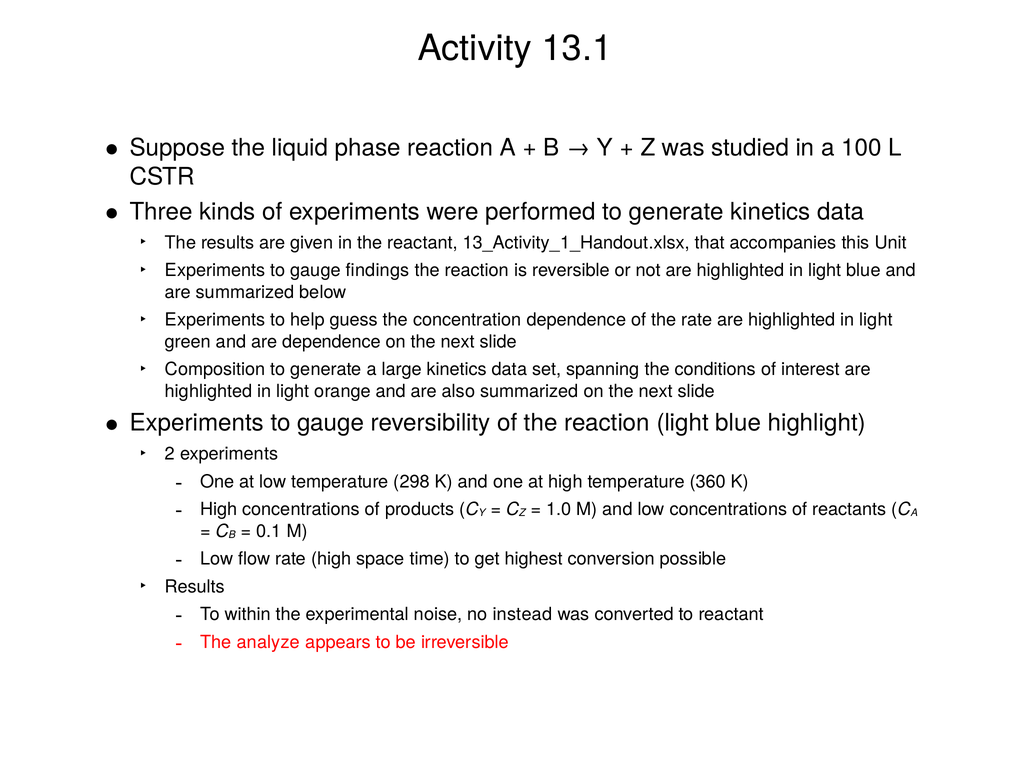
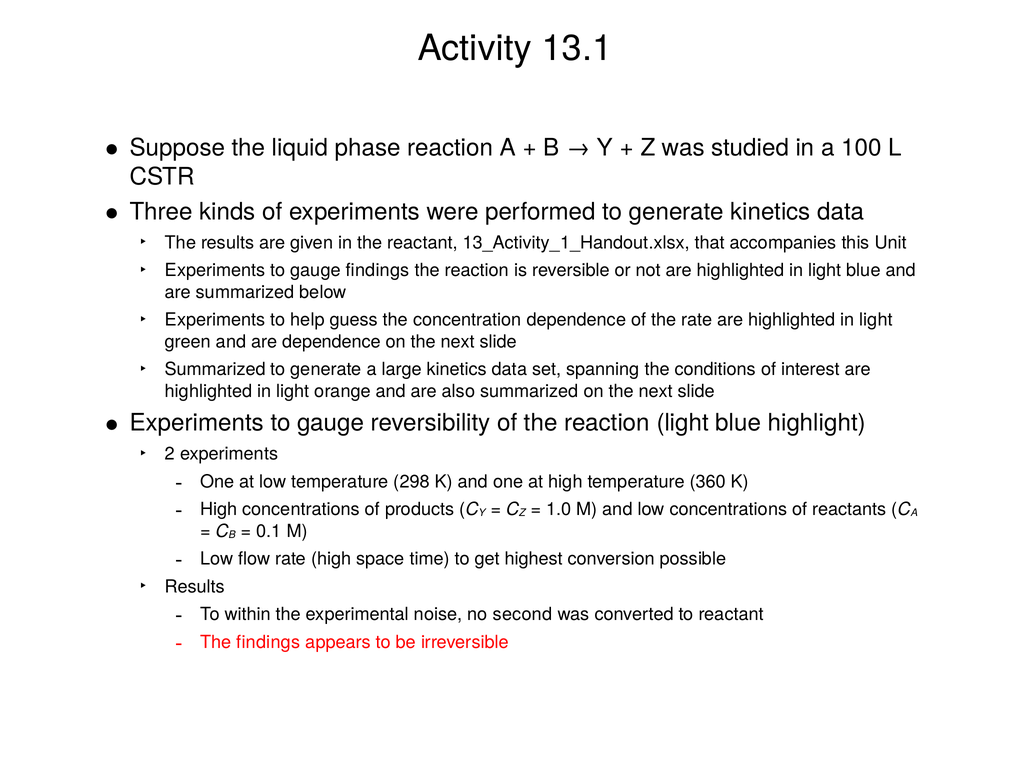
Composition: Composition -> Summarized (215, 370)
instead: instead -> second (522, 615)
The analyze: analyze -> findings (268, 643)
